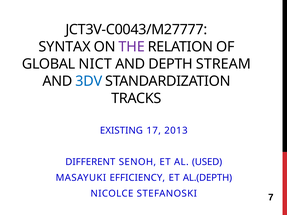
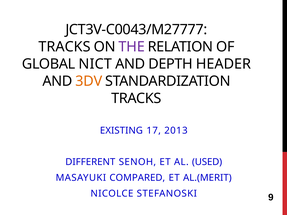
SYNTAX: SYNTAX -> TRACKS (65, 47)
STREAM: STREAM -> HEADER (223, 64)
3DV colour: blue -> orange (89, 81)
EFFICIENCY: EFFICIENCY -> COMPARED (137, 178)
AL.(DEPTH: AL.(DEPTH -> AL.(MERIT (207, 178)
7: 7 -> 9 (271, 198)
